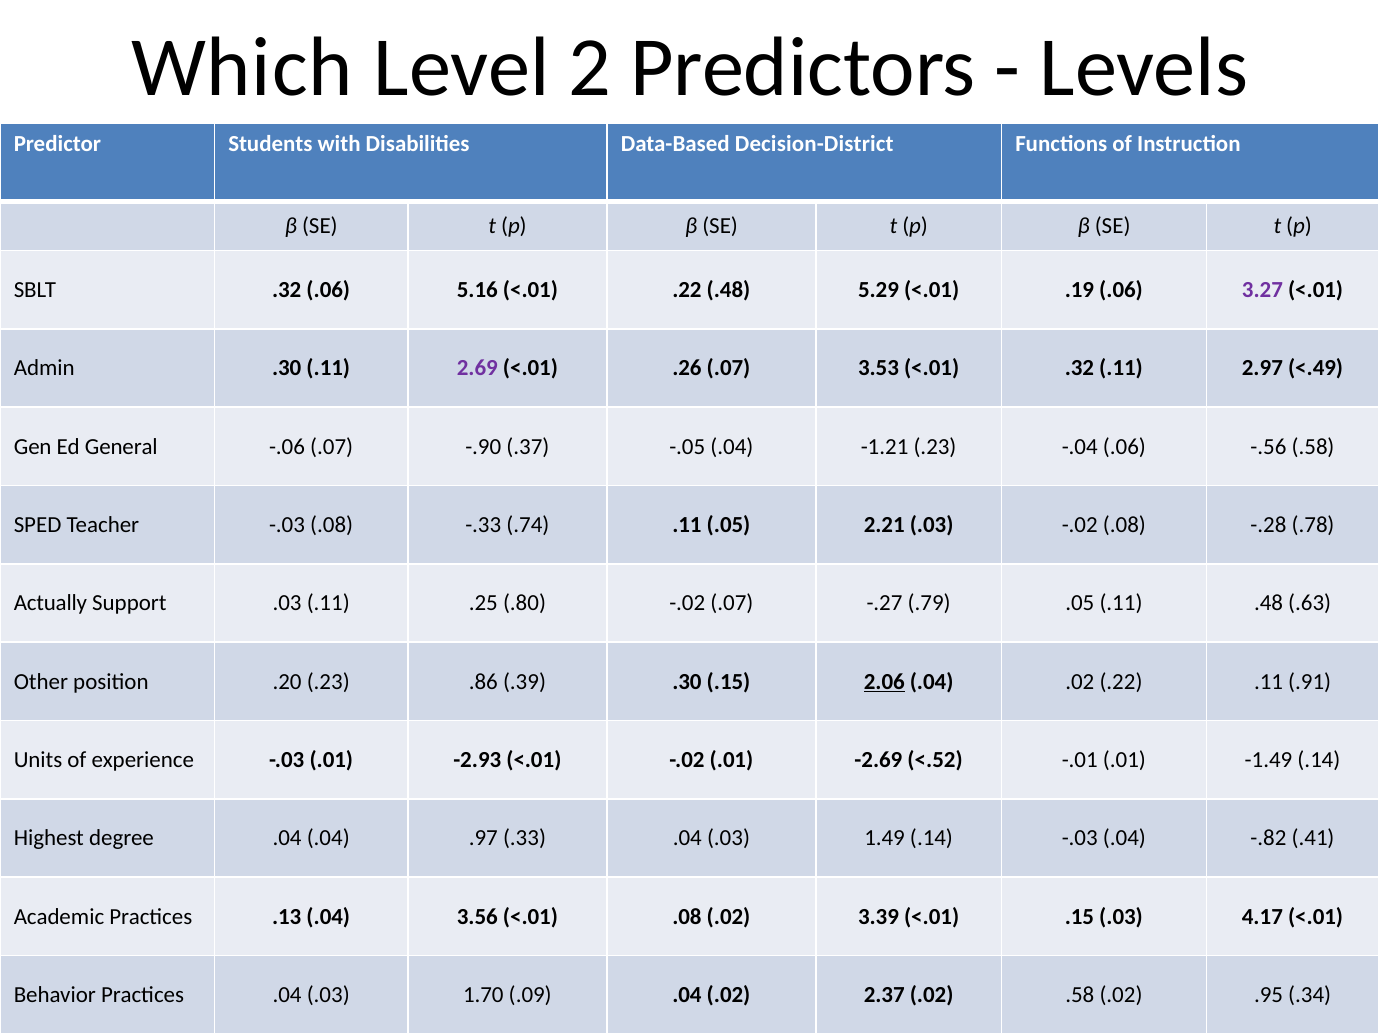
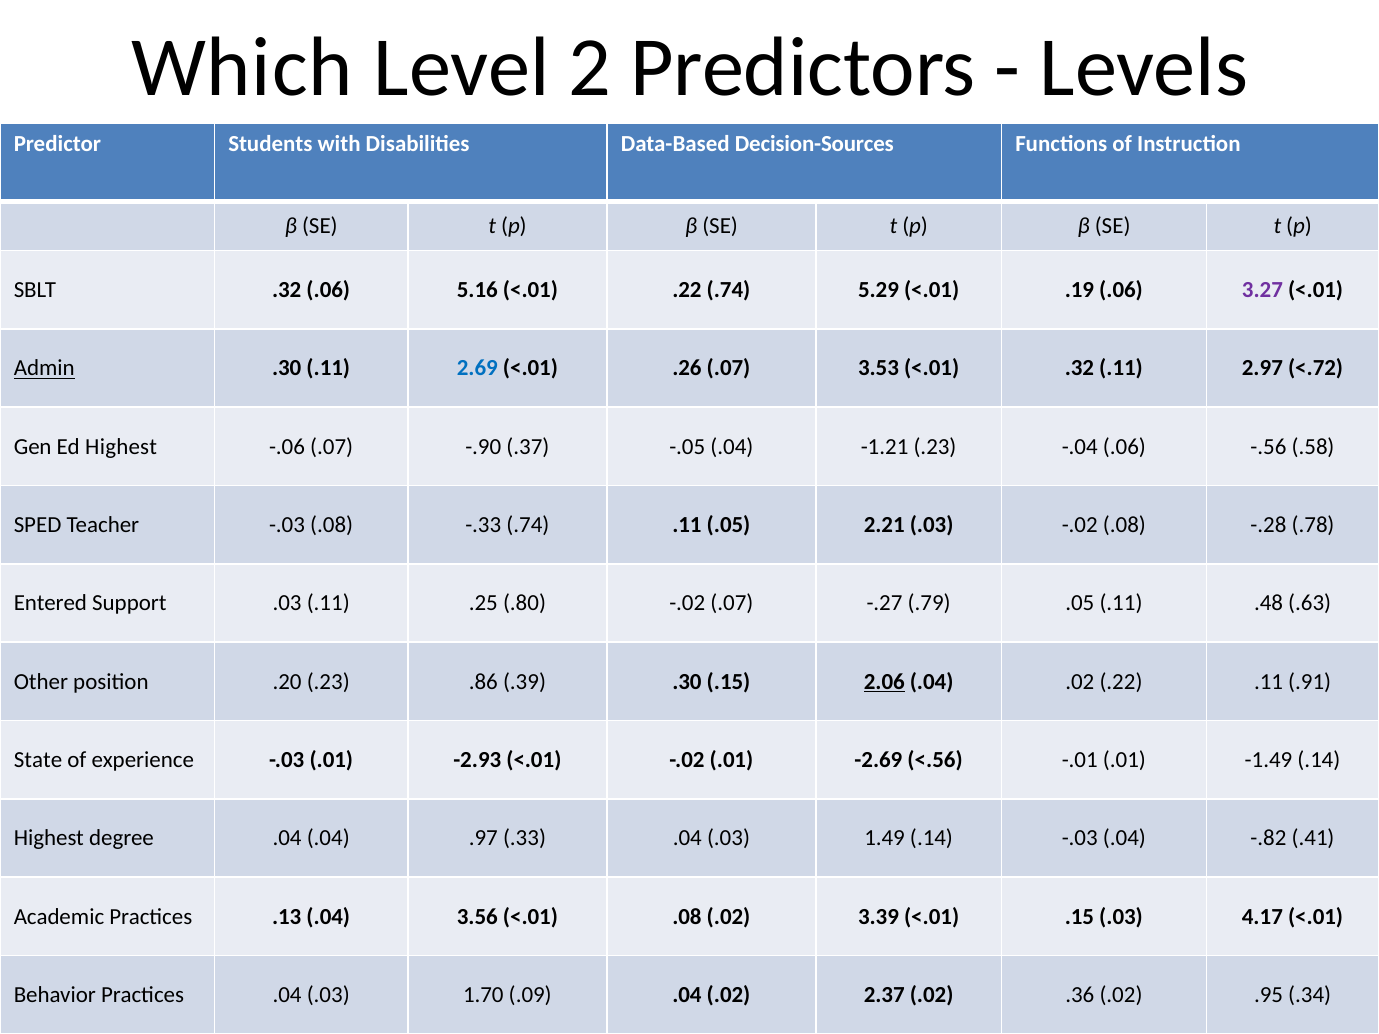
Decision-District: Decision-District -> Decision-Sources (814, 144)
.22 .48: .48 -> .74 (729, 290)
Admin underline: none -> present (44, 368)
2.69 colour: purple -> blue (477, 368)
<.49: <.49 -> <.72 (1316, 368)
Ed General: General -> Highest (121, 447)
Actually: Actually -> Entered (50, 603)
Units: Units -> State (38, 760)
<.52: <.52 -> <.56 (935, 760)
.02 .58: .58 -> .36 (1080, 995)
